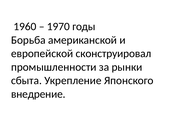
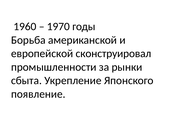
внедрение: внедрение -> появление (38, 94)
